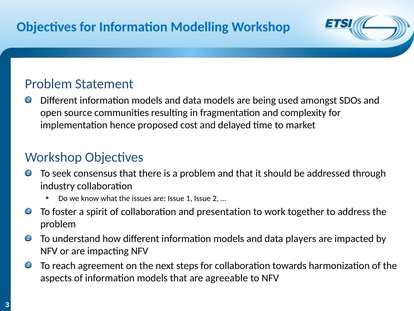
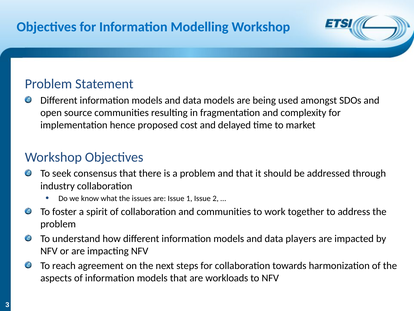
and presentation: presentation -> communities (224, 211)
agreeable: agreeable -> workloads (227, 278)
